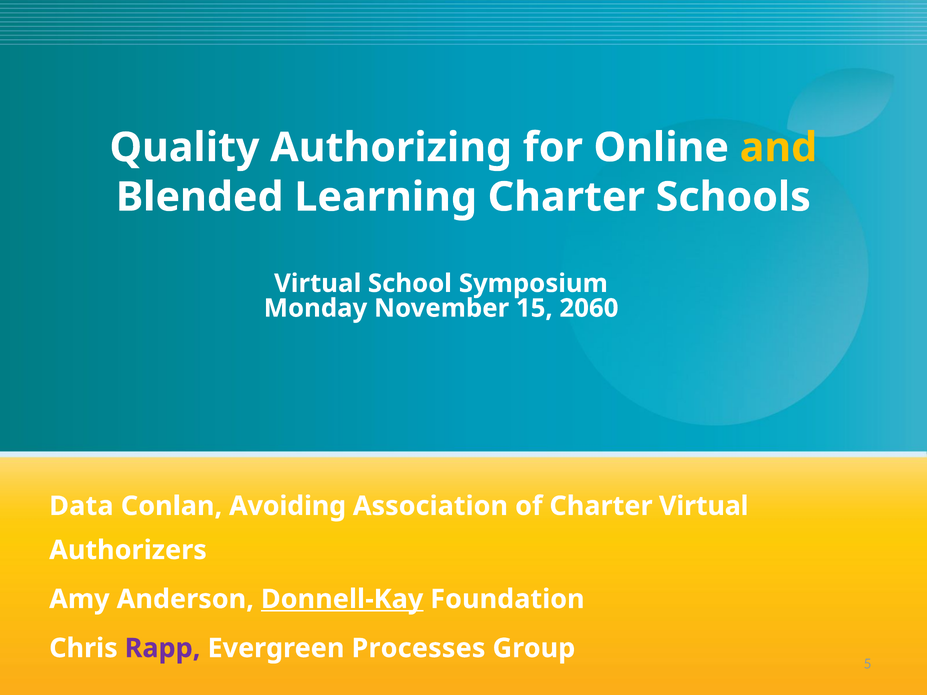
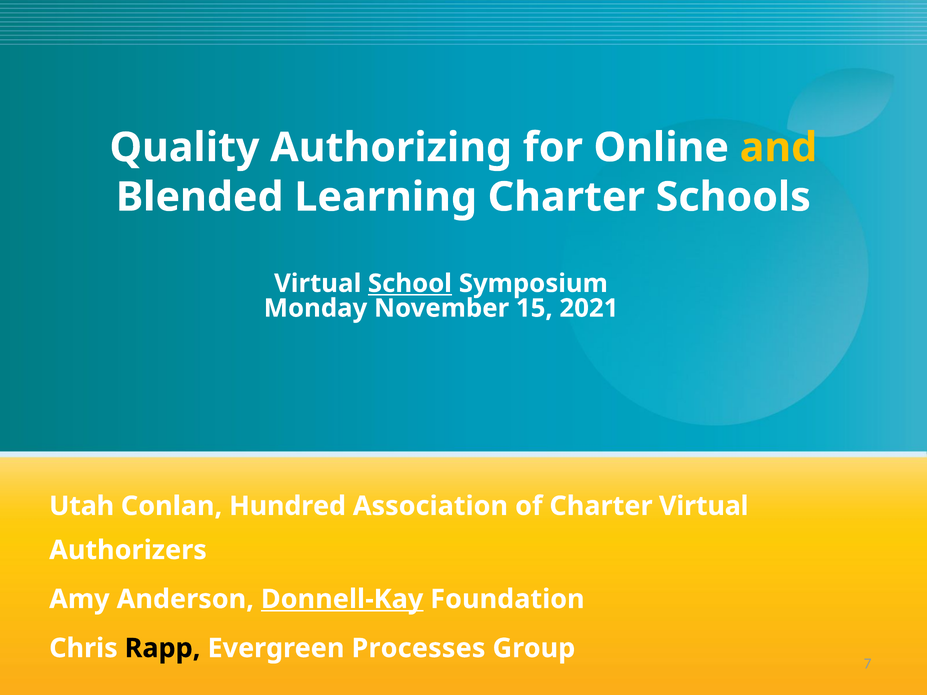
School underline: none -> present (410, 284)
2060: 2060 -> 2021 (589, 308)
Data: Data -> Utah (82, 506)
Avoiding: Avoiding -> Hundred (288, 506)
Rapp colour: purple -> black (163, 648)
5: 5 -> 7 (868, 664)
